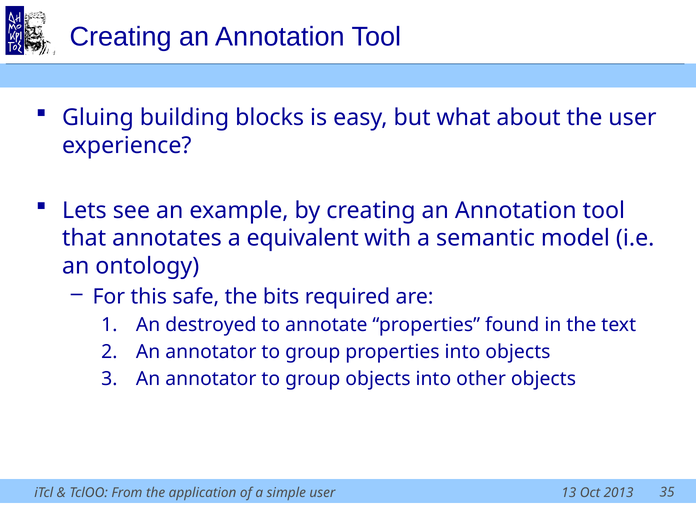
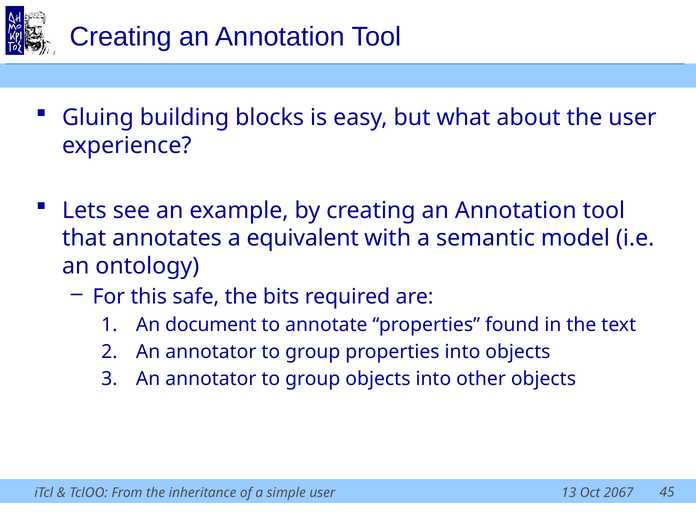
destroyed: destroyed -> document (211, 325)
application: application -> inheritance (203, 493)
2013: 2013 -> 2067 (619, 493)
35: 35 -> 45 (667, 492)
